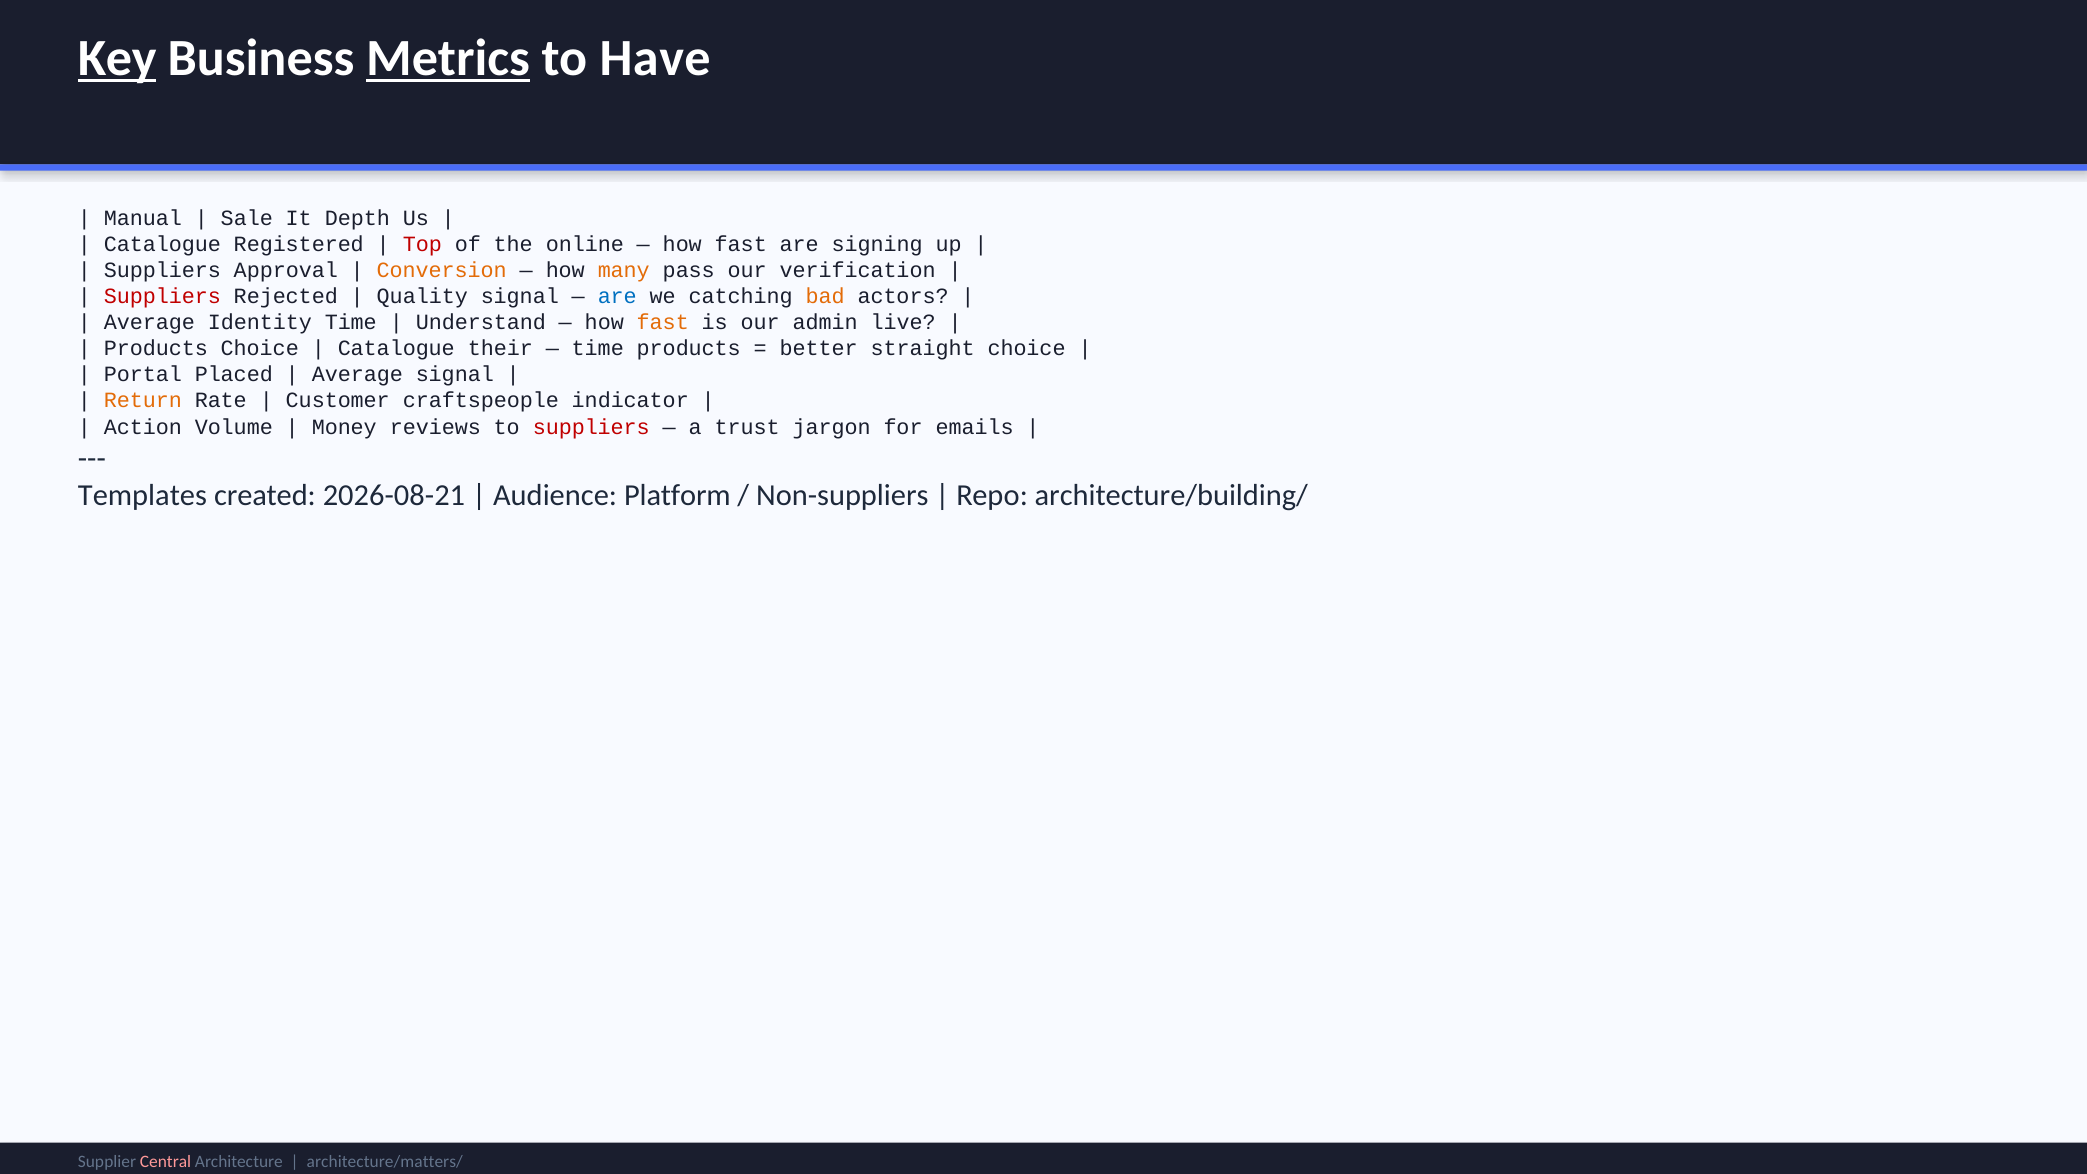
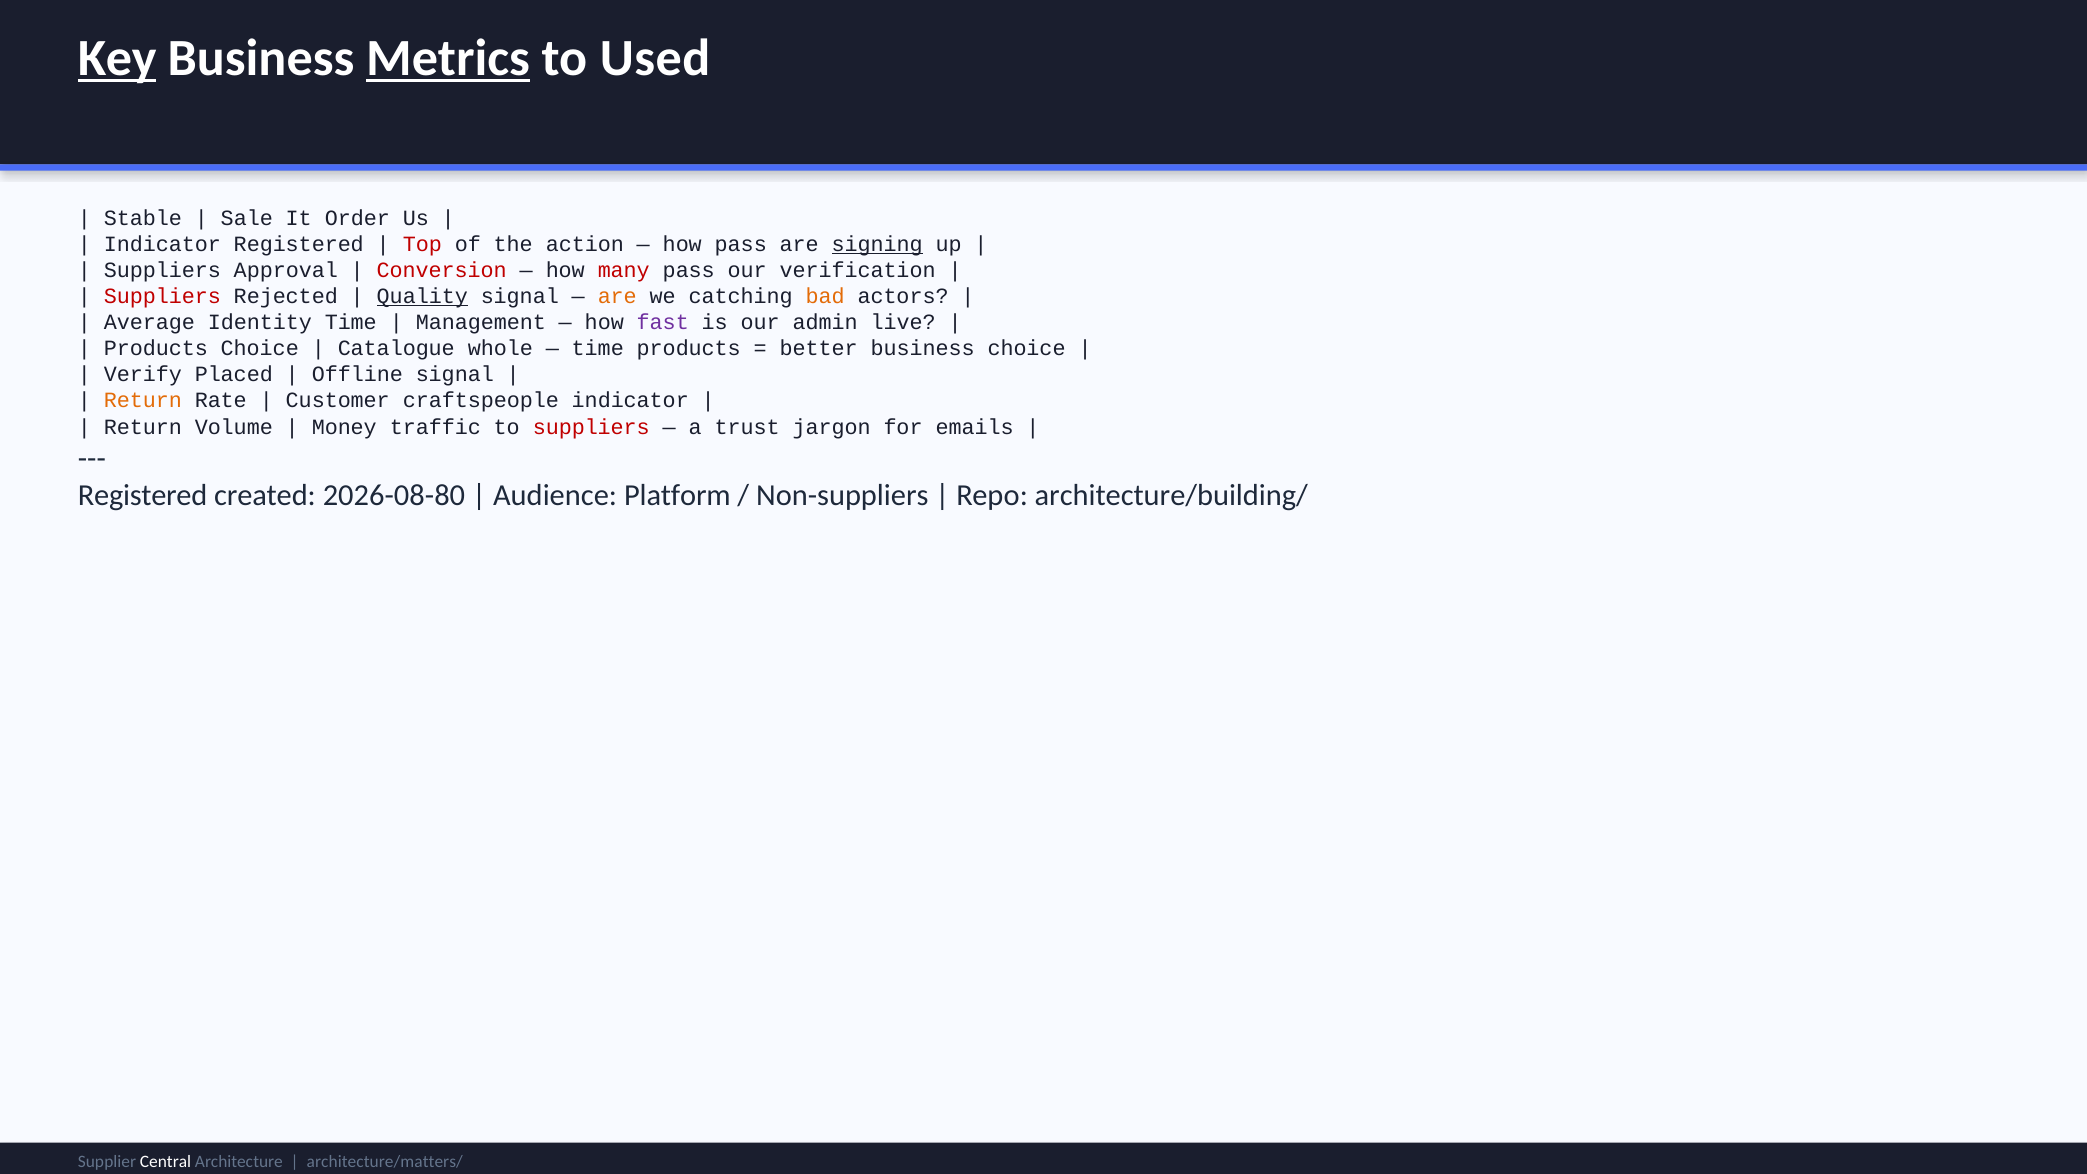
Have: Have -> Used (655, 58)
Manual: Manual -> Stable (143, 218)
Depth: Depth -> Order (357, 218)
Catalogue: Catalogue -> Indicator (162, 244)
online: online -> action (585, 244)
fast: fast -> pass (741, 244)
signing underline: none -> present (877, 244)
Conversion colour: orange -> red (442, 270)
many colour: orange -> red (624, 270)
Quality underline: none -> present (422, 296)
are colour: blue -> orange (617, 296)
Understand: Understand -> Management (481, 322)
fast colour: orange -> purple (663, 322)
their: their -> whole (500, 349)
better straight: straight -> business (923, 349)
Portal: Portal -> Verify (143, 375)
Average: Average -> Offline (357, 375)
Action: Action -> Return (143, 427)
reviews: reviews -> traffic (435, 427)
Templates: Templates -> Registered (143, 496)
2026-08-21: 2026-08-21 -> 2026-08-80 (394, 496)
Central colour: pink -> white (166, 1162)
